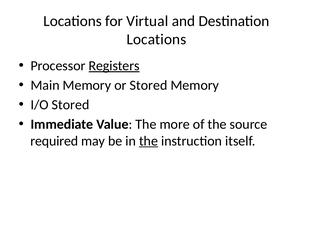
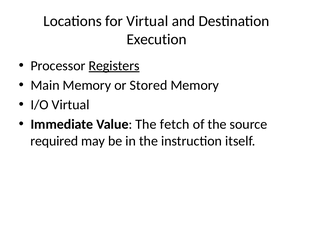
Locations: Locations -> Execution (157, 39)
I/O Stored: Stored -> Virtual (71, 105)
more: more -> fetch (175, 124)
the underline: present -> none (149, 141)
